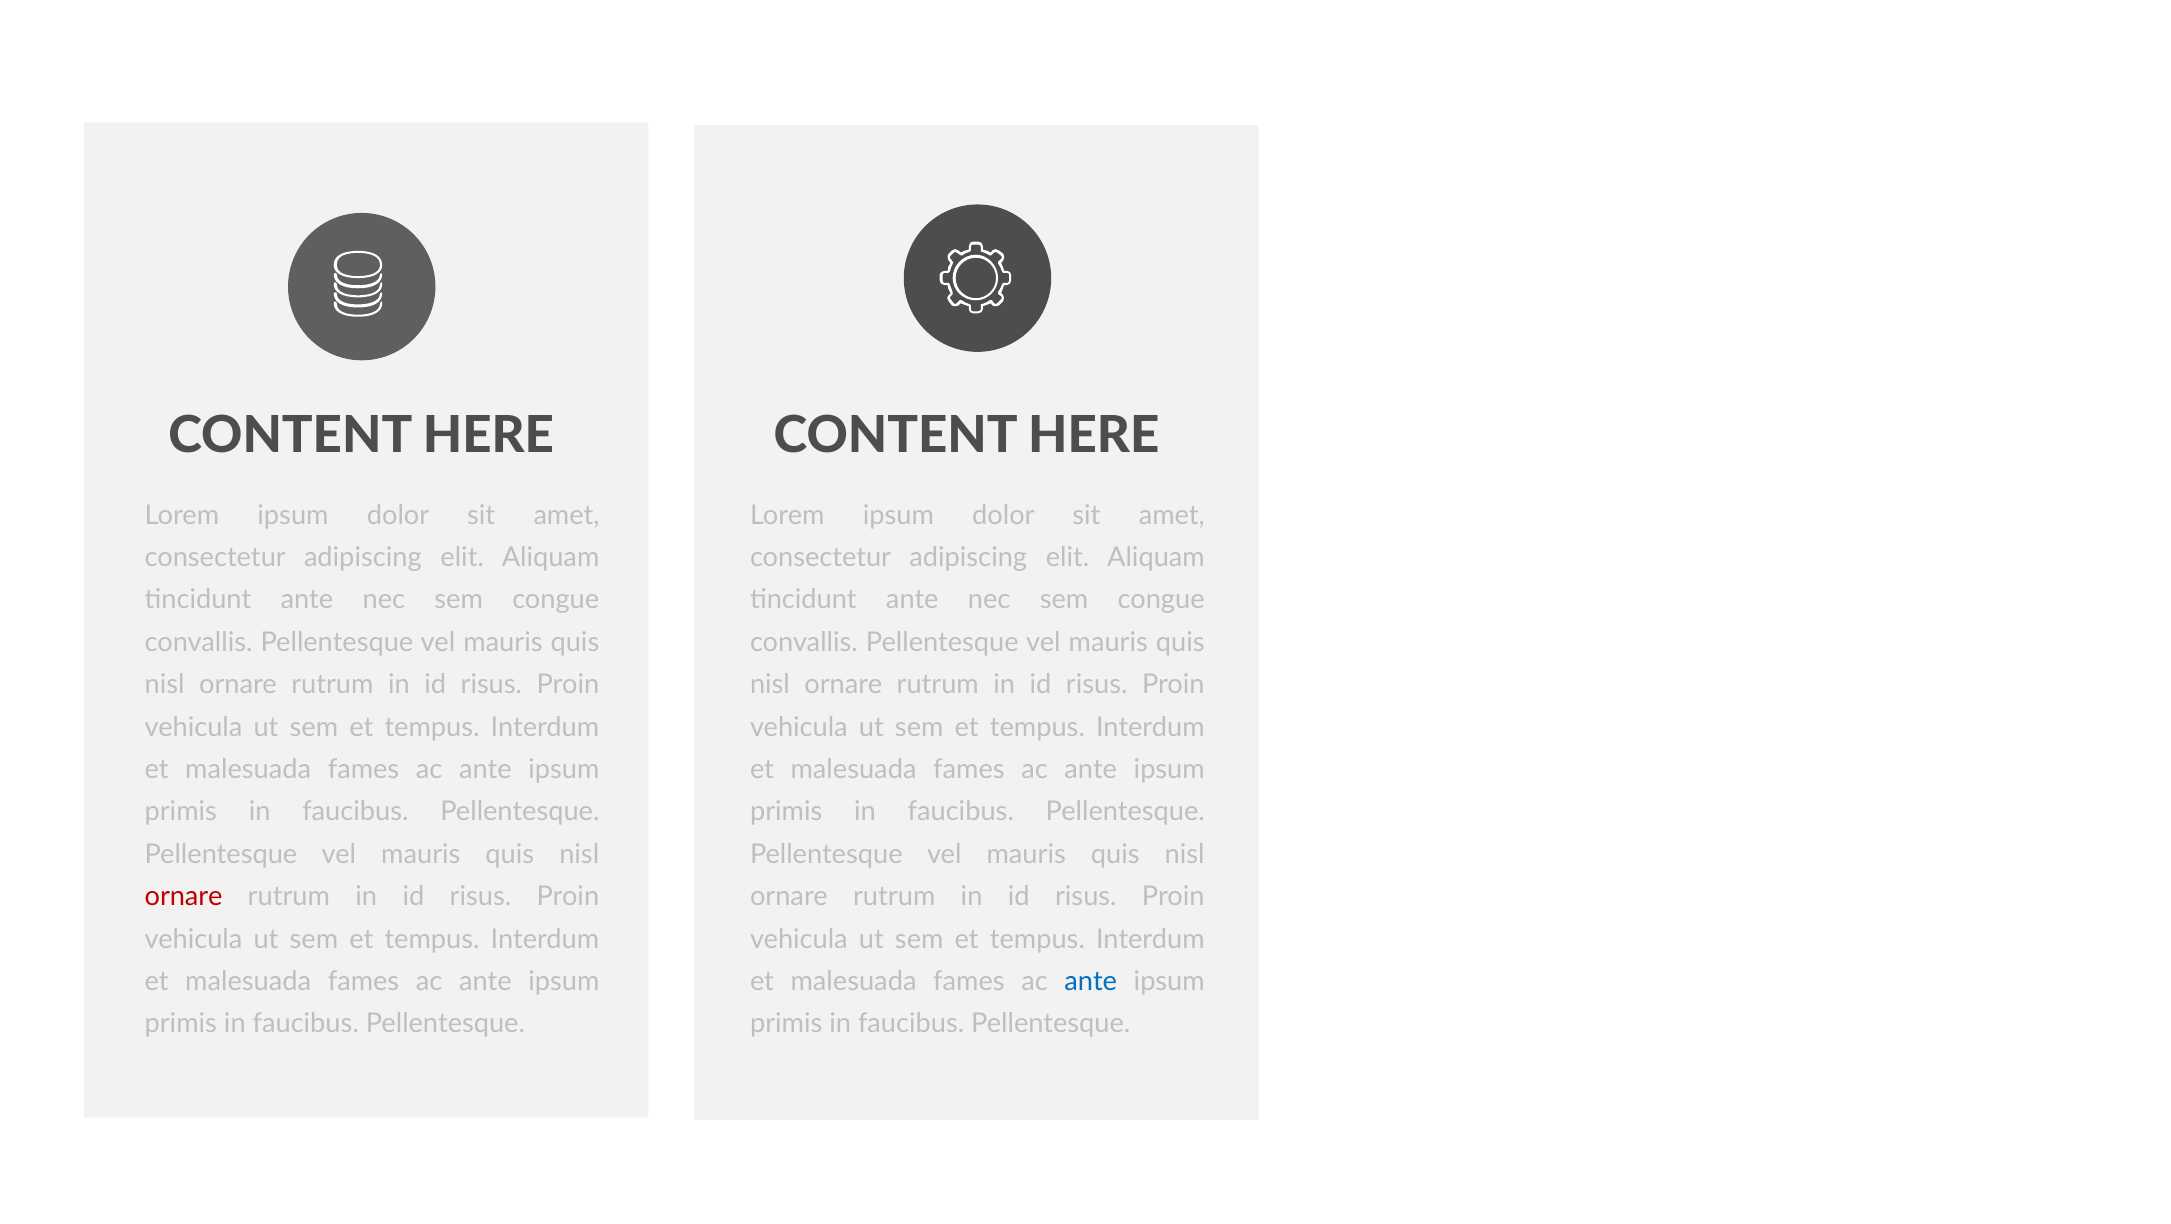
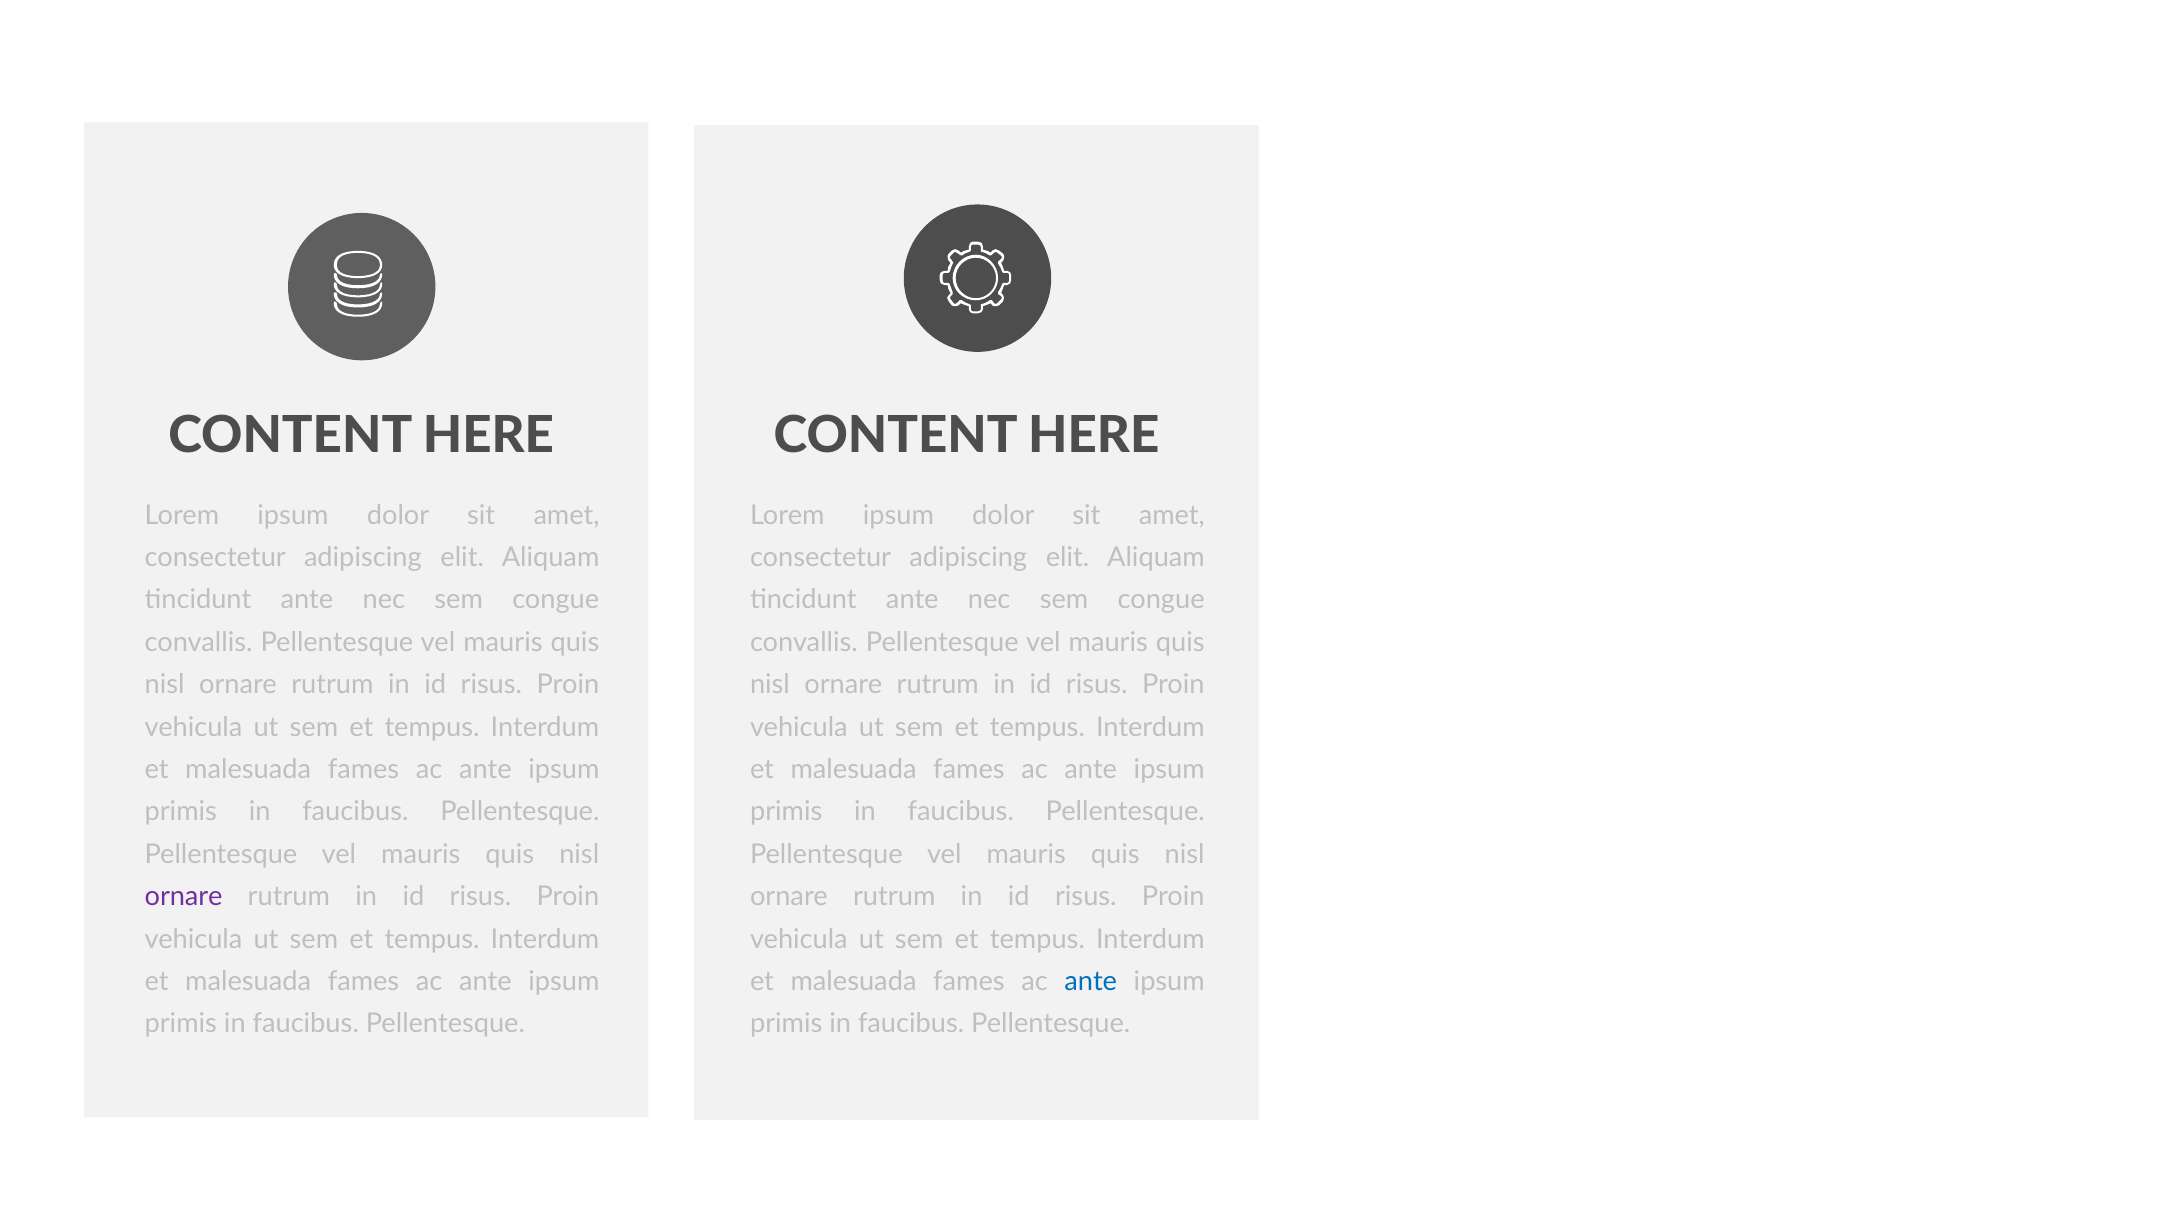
ornare colour: red -> purple (184, 897)
